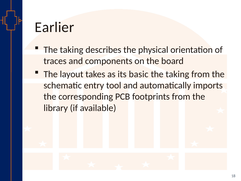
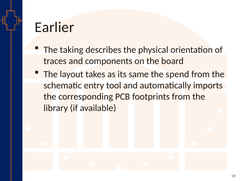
basic: basic -> same (139, 74)
taking: taking -> spend (177, 74)
